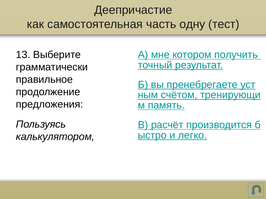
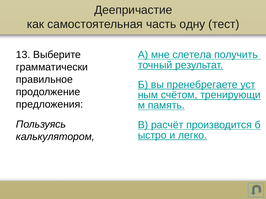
котором: котором -> слетела (192, 55)
